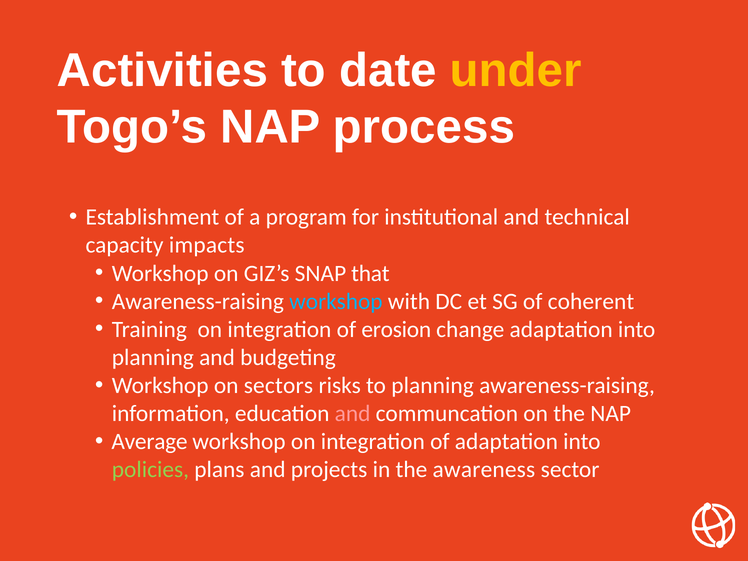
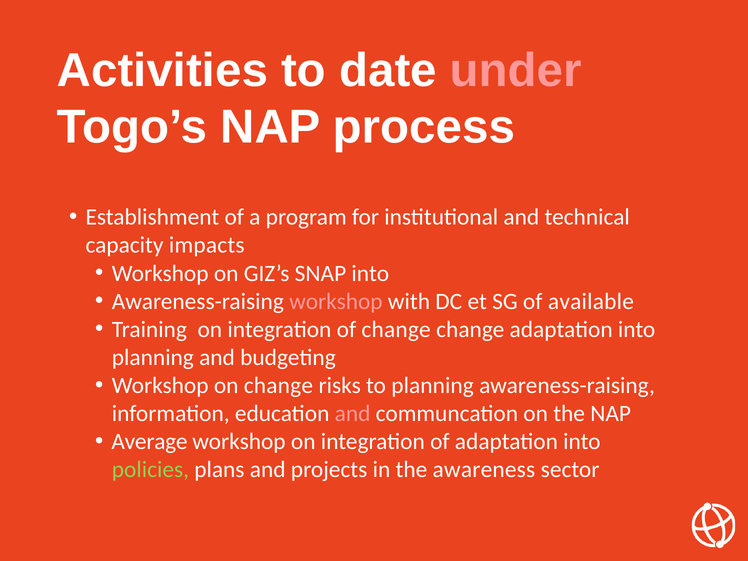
under colour: yellow -> pink (516, 71)
SNAP that: that -> into (370, 273)
workshop colour: light blue -> pink (336, 301)
coherent: coherent -> available (591, 301)
of erosion: erosion -> change (396, 329)
on sectors: sectors -> change (278, 386)
